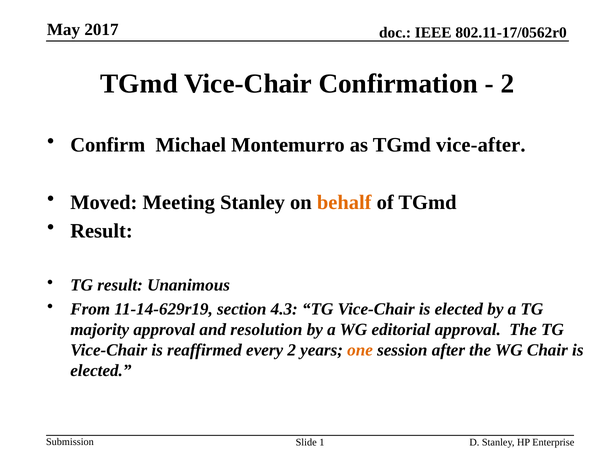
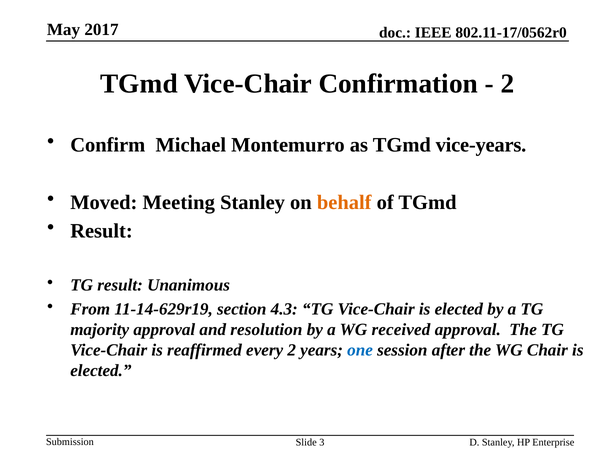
vice-after: vice-after -> vice-years (481, 145)
editorial: editorial -> received (401, 330)
one colour: orange -> blue (360, 350)
1: 1 -> 3 (322, 442)
